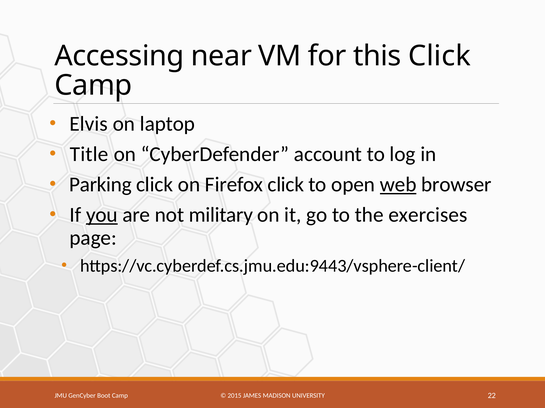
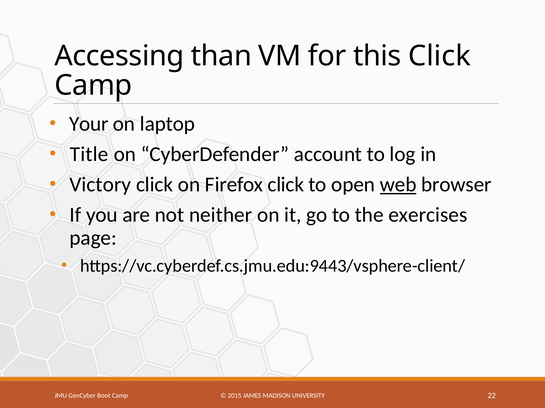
near: near -> than (221, 56)
Elvis: Elvis -> Your (89, 124)
Parking: Parking -> Victory (100, 185)
you underline: present -> none (102, 215)
military: military -> neither (221, 215)
